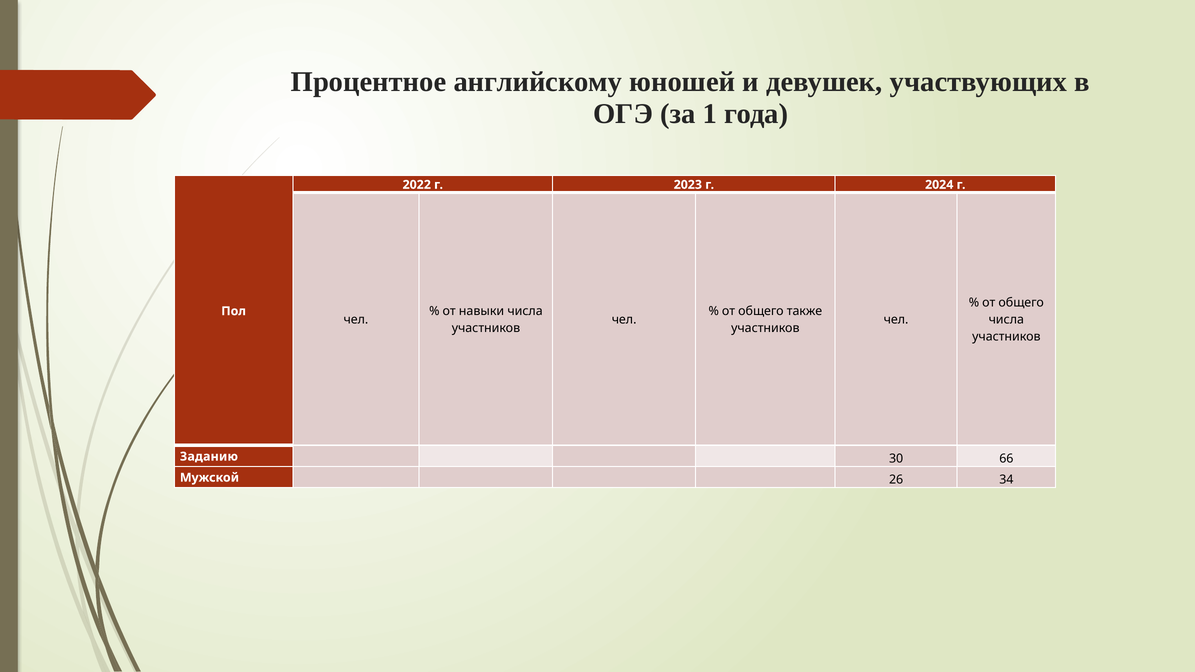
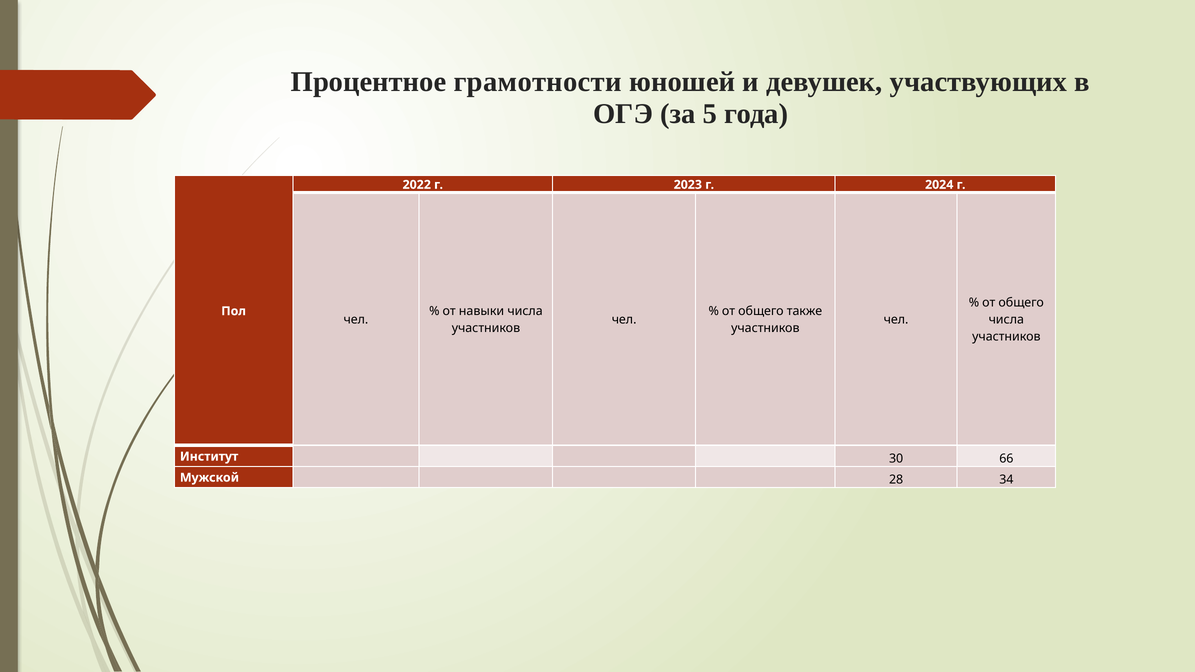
английскому: английскому -> грамотности (538, 82)
1: 1 -> 5 (710, 114)
Заданию: Заданию -> Институт (209, 457)
26: 26 -> 28 (896, 480)
